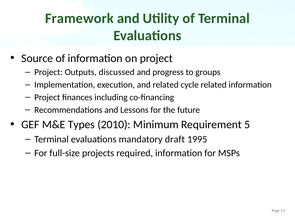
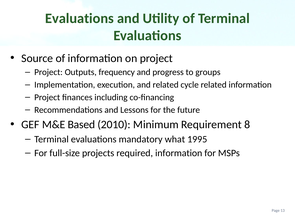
Framework: Framework -> Evaluations (79, 18)
discussed: discussed -> frequency (117, 72)
Types: Types -> Based (81, 125)
5: 5 -> 8 (247, 125)
draft: draft -> what (175, 139)
